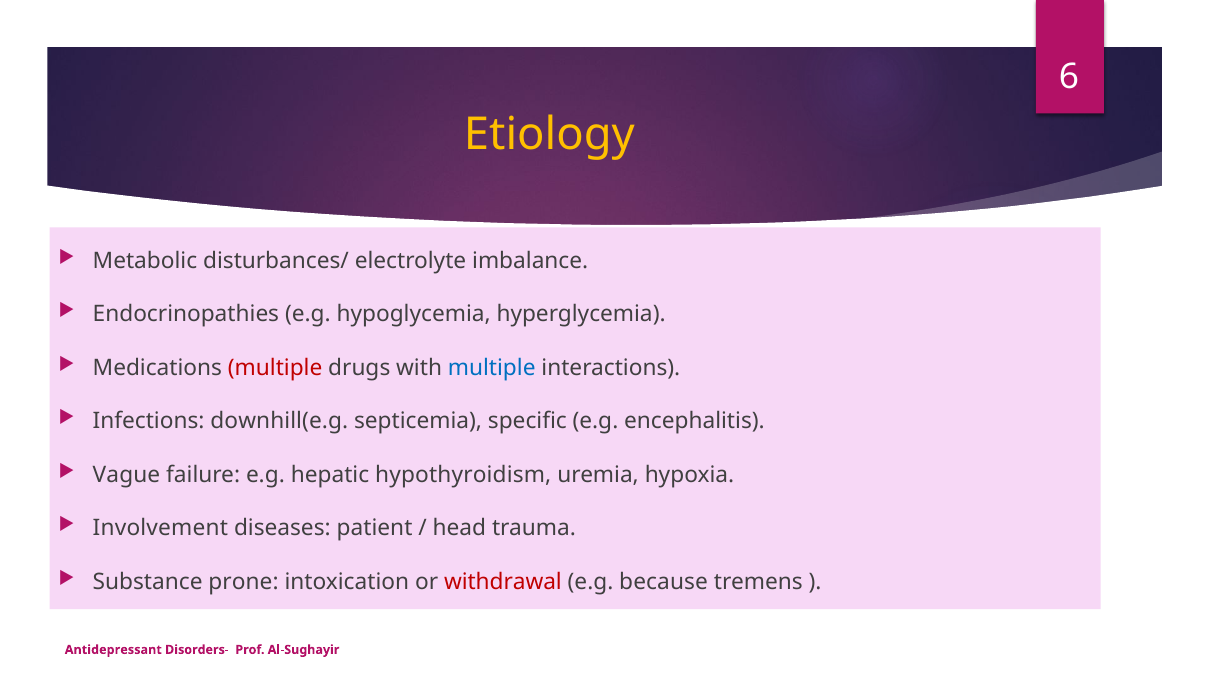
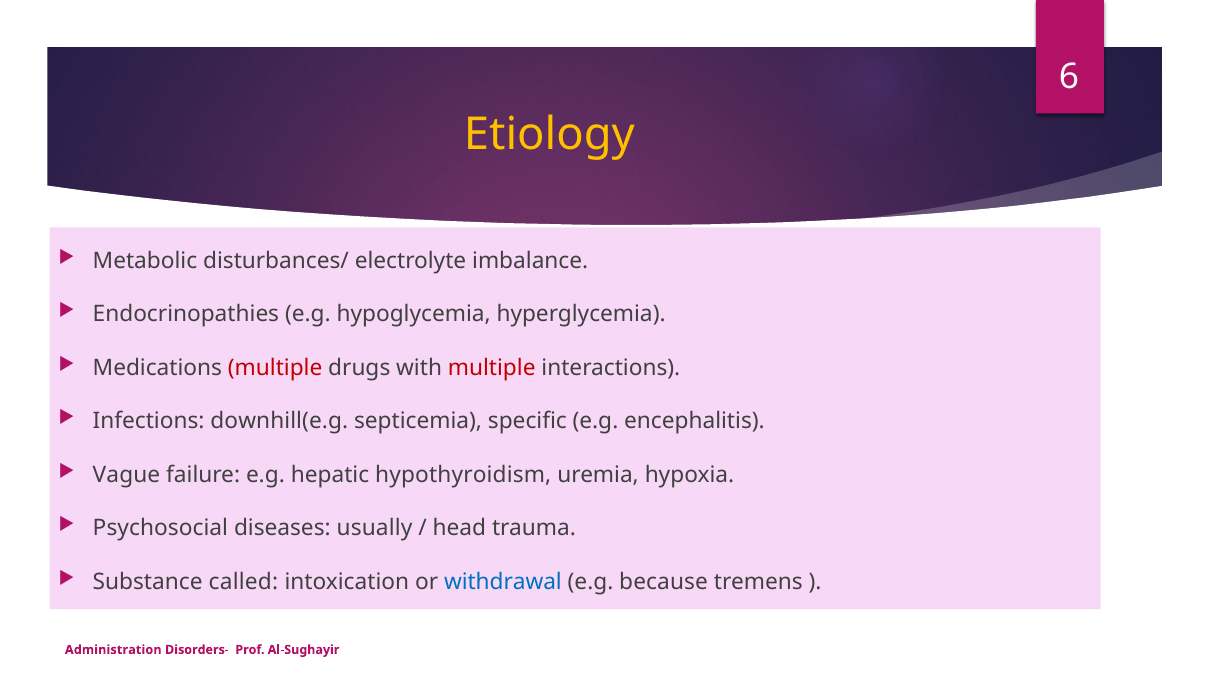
multiple colour: blue -> red (492, 368)
Involvement: Involvement -> Psychosocial (160, 528)
patient: patient -> usually (374, 528)
prone: prone -> called (243, 581)
withdrawal colour: red -> blue (503, 581)
Antidepressant: Antidepressant -> Administration (113, 649)
